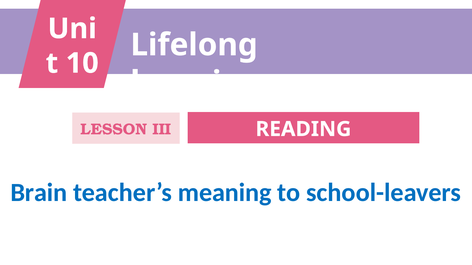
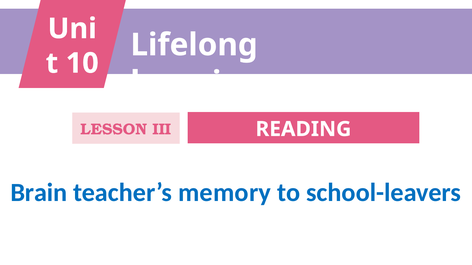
meaning: meaning -> memory (225, 193)
